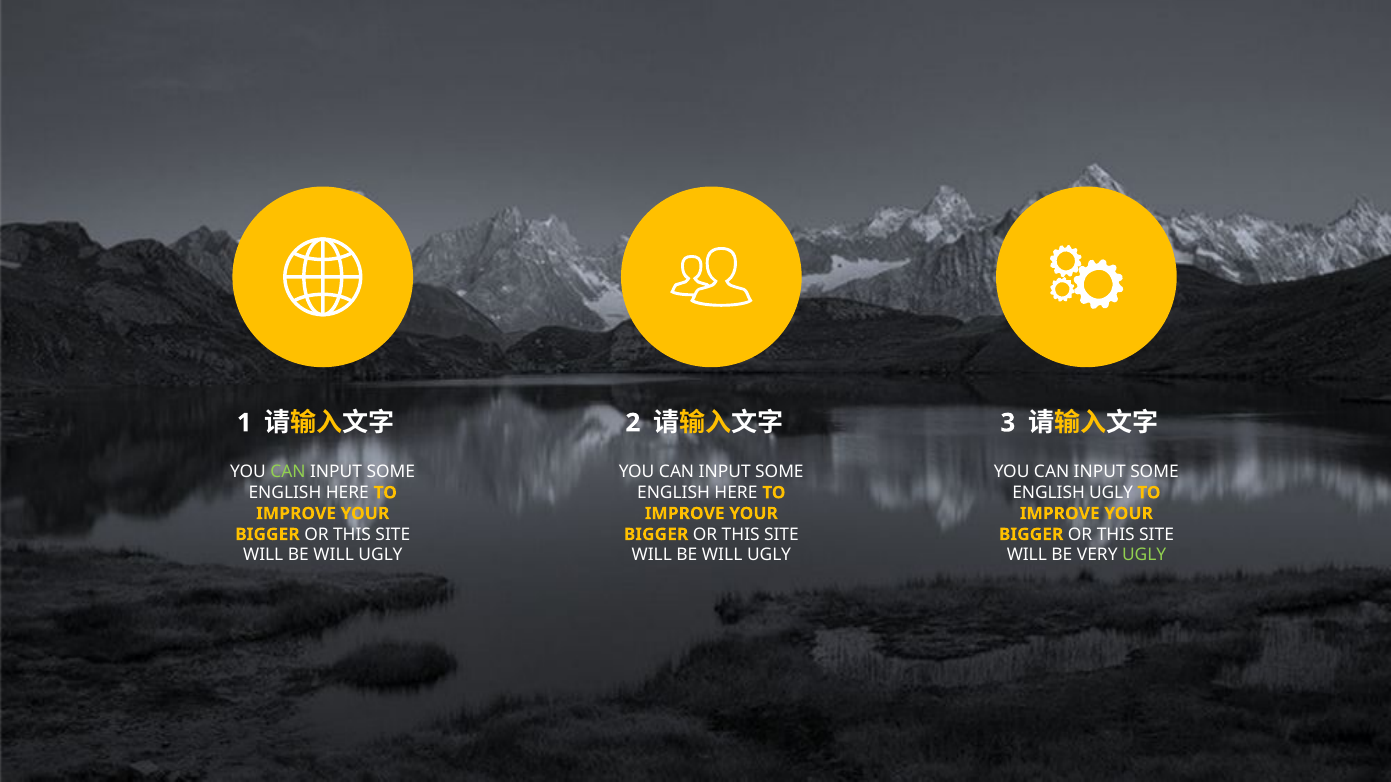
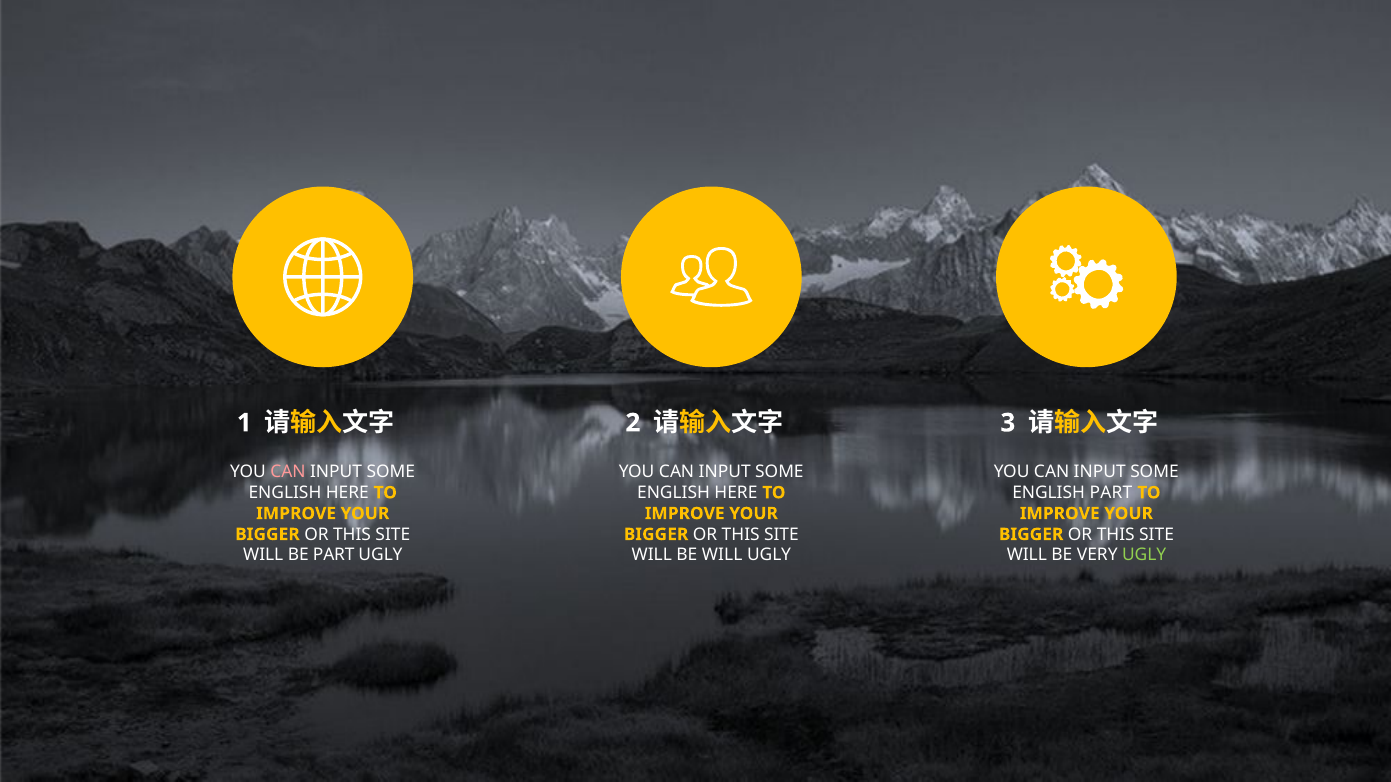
CAN colour: light green -> pink (288, 472)
ENGLISH UGLY: UGLY -> PART (1111, 493)
WILL: WILL -> PART (334, 556)
